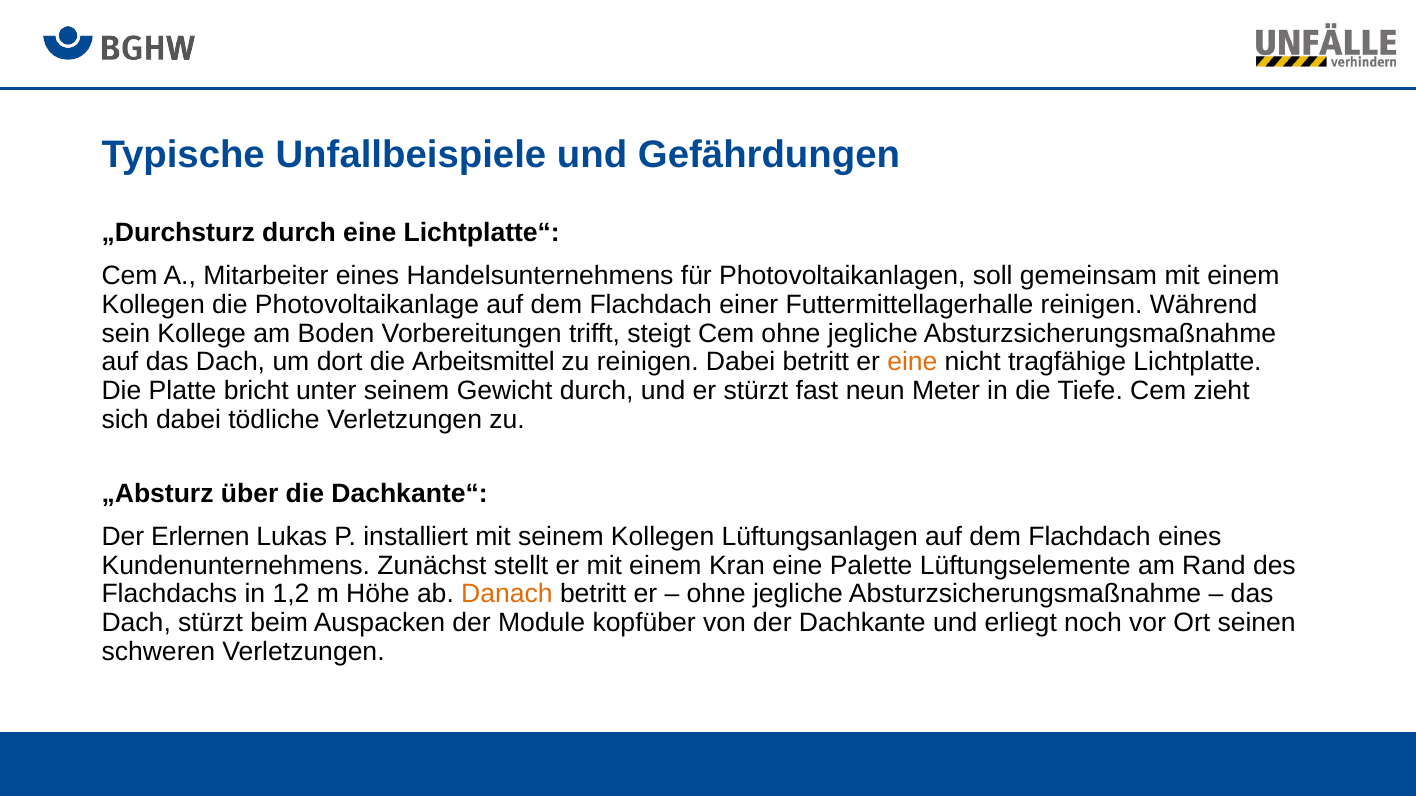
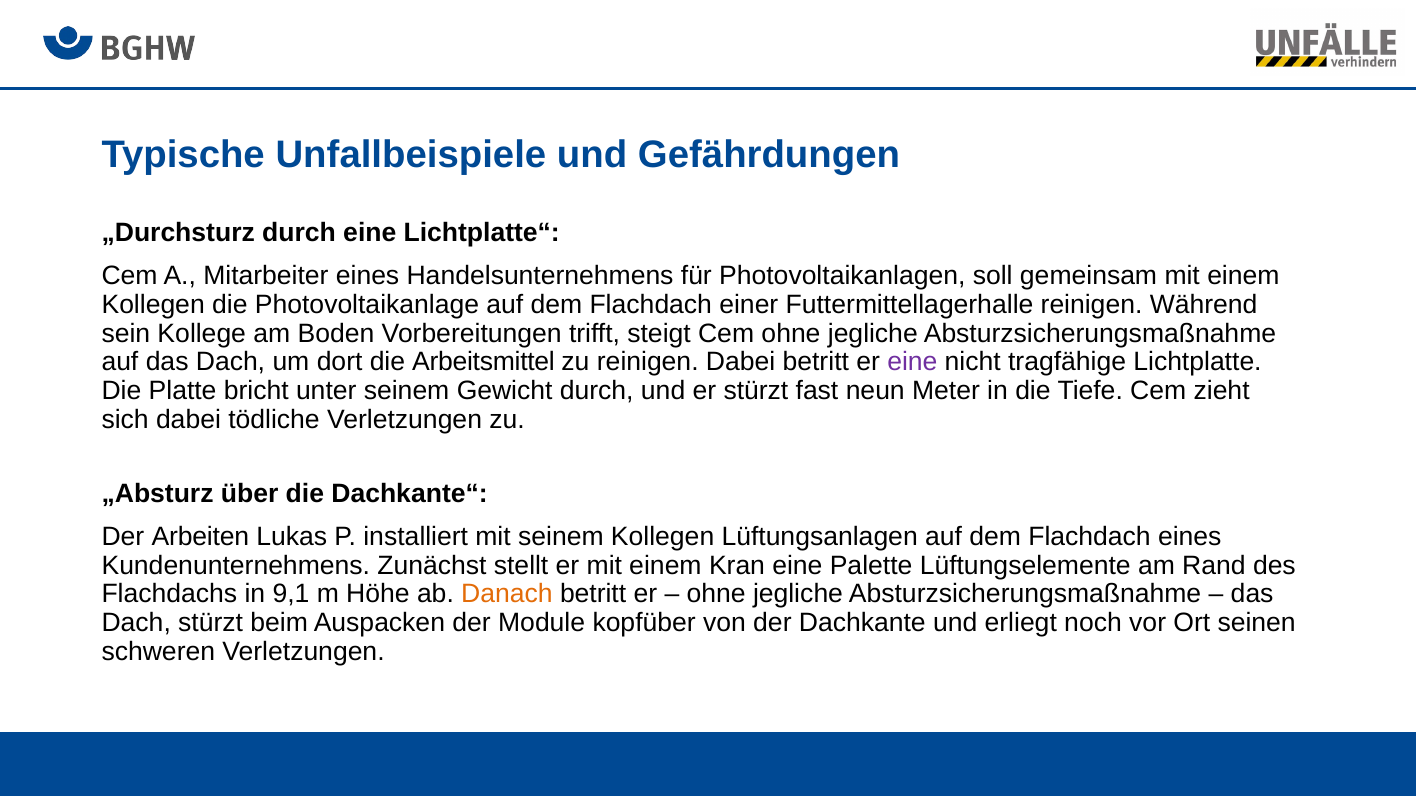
eine colour: orange -> purple (912, 362)
Erlernen: Erlernen -> Arbeiten (200, 537)
1,2: 1,2 -> 9,1 (291, 594)
